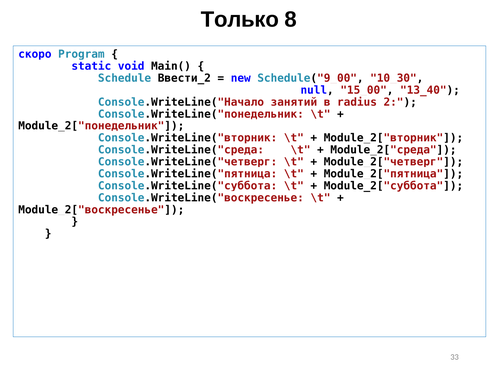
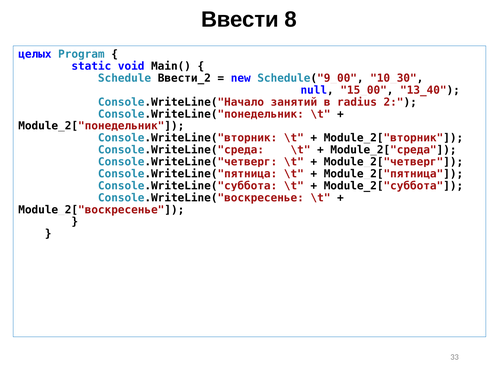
Только: Только -> Ввести (240, 20)
скоро: скоро -> целых (35, 54)
